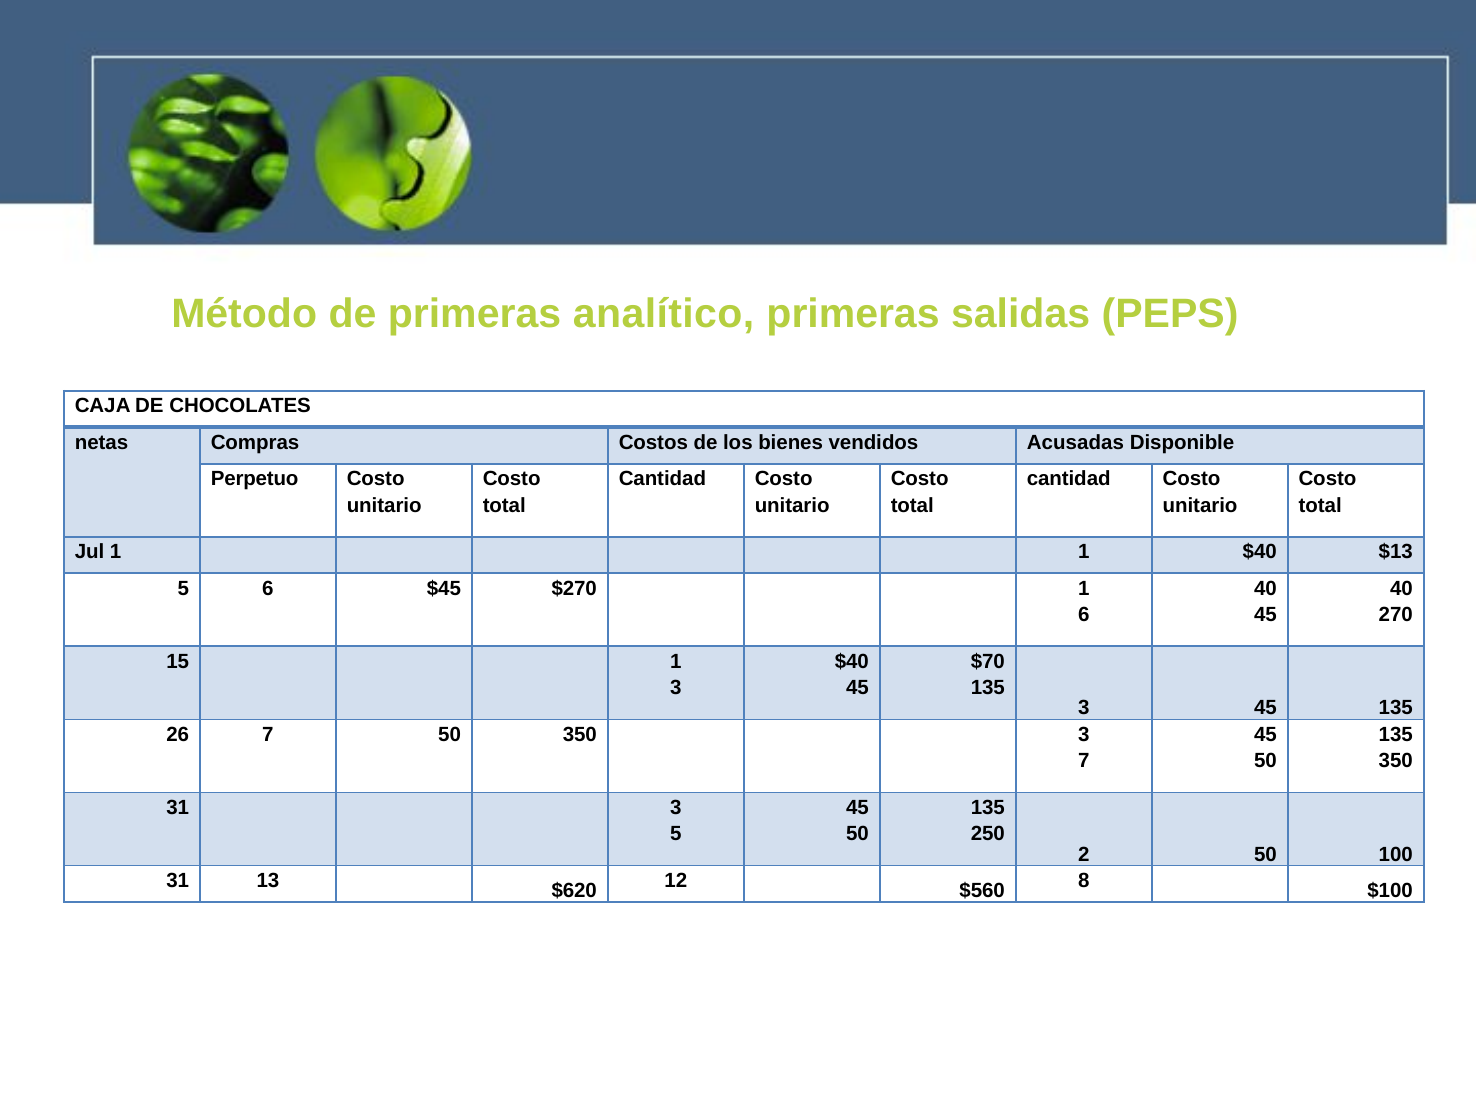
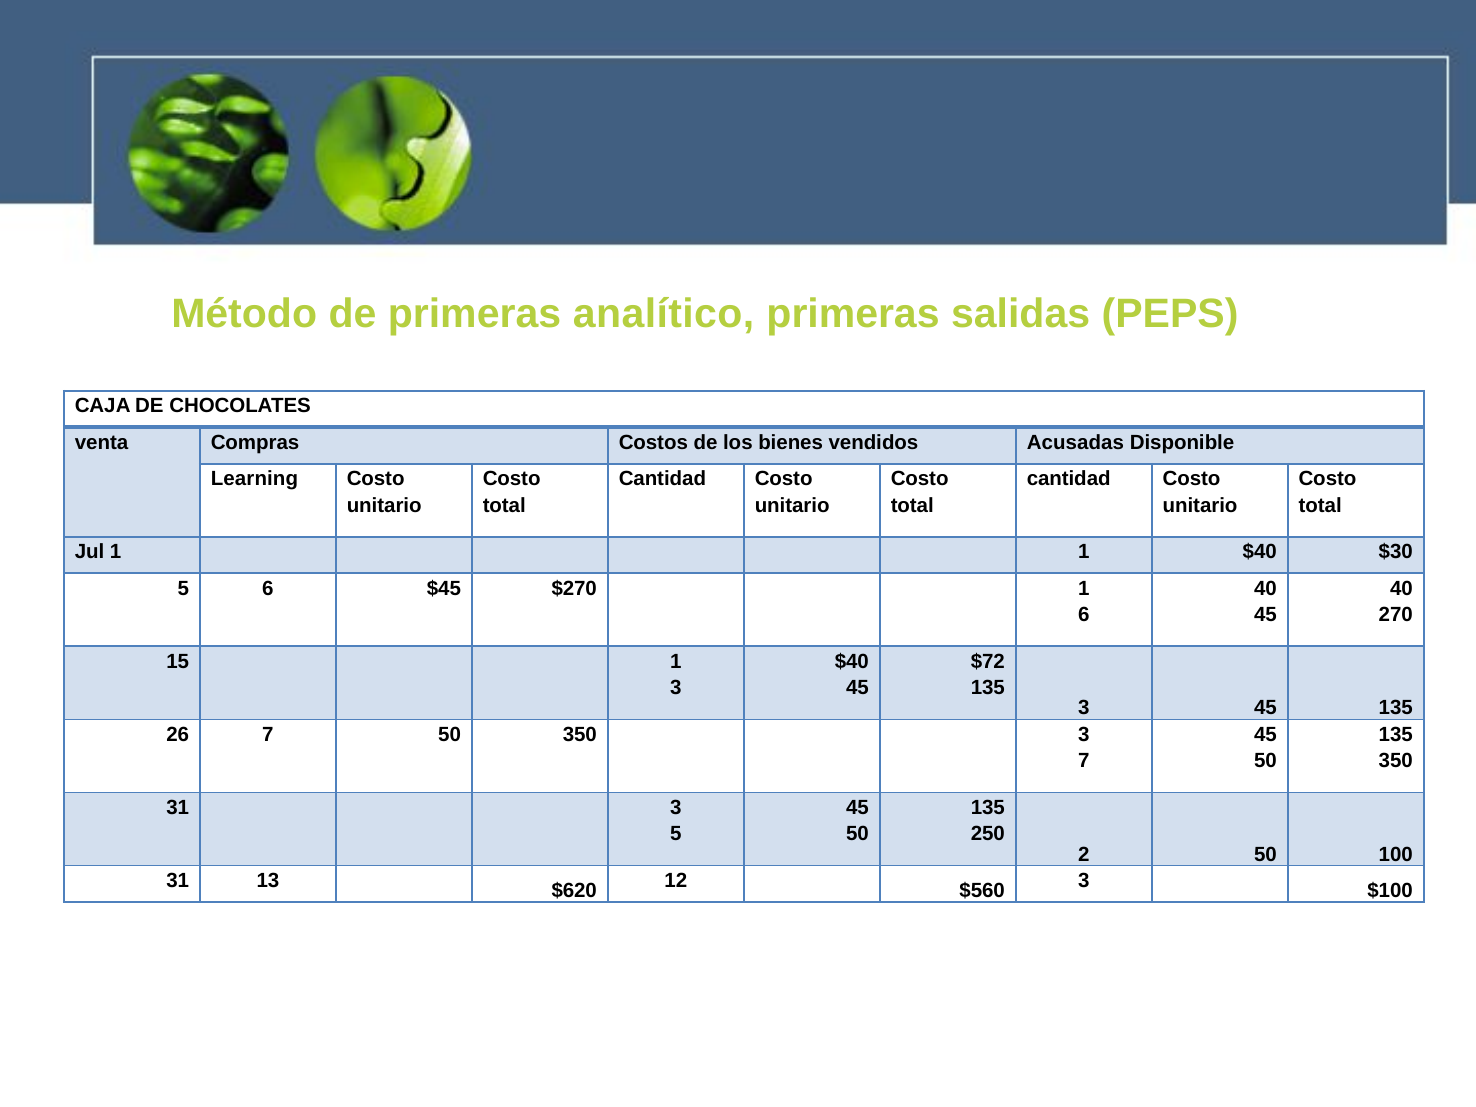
netas: netas -> venta (102, 442)
Perpetuo: Perpetuo -> Learning (254, 479)
$13: $13 -> $30 (1396, 552)
$70: $70 -> $72 (988, 661)
$560 8: 8 -> 3 (1084, 881)
